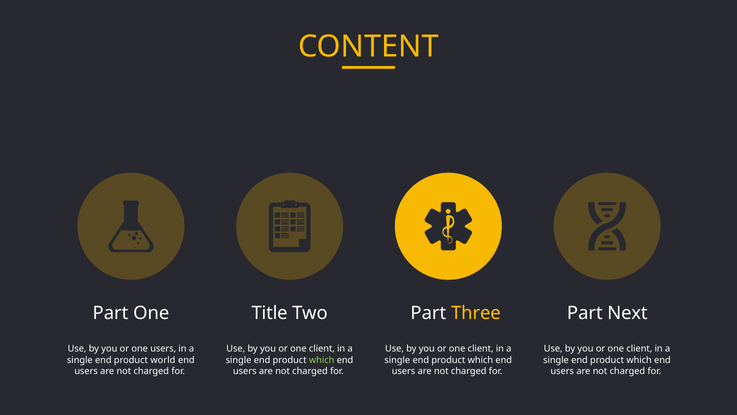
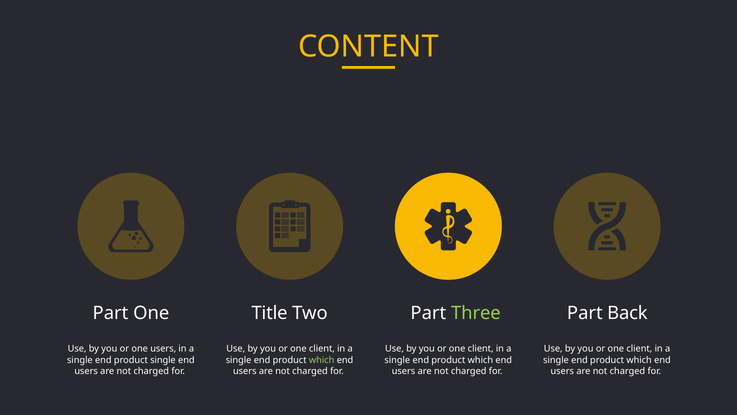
Three colour: yellow -> light green (476, 313)
Next: Next -> Back (627, 313)
product world: world -> single (163, 360)
